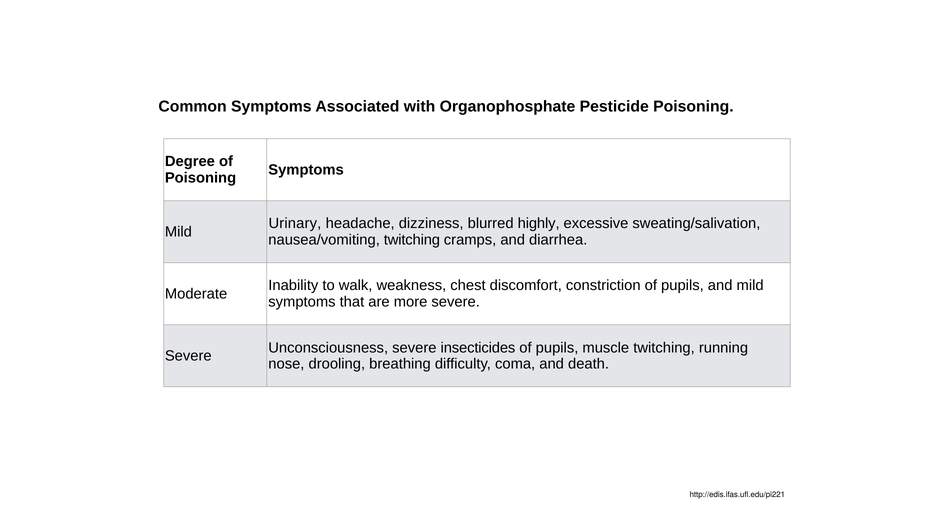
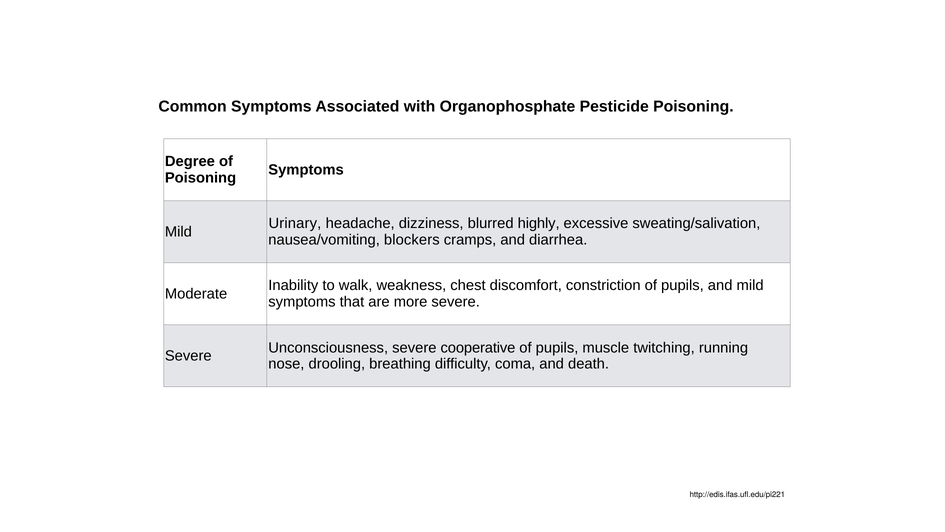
nausea/vomiting twitching: twitching -> blockers (412, 240)
insecticides: insecticides -> cooperative (478, 347)
